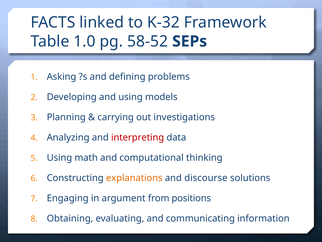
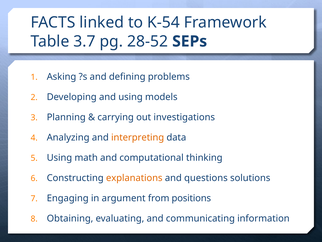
K-32: K-32 -> K-54 (164, 23)
1.0: 1.0 -> 3.7 (84, 41)
58-52: 58-52 -> 28-52 (148, 41)
interpreting colour: red -> orange (138, 137)
discourse: discourse -> questions (206, 178)
